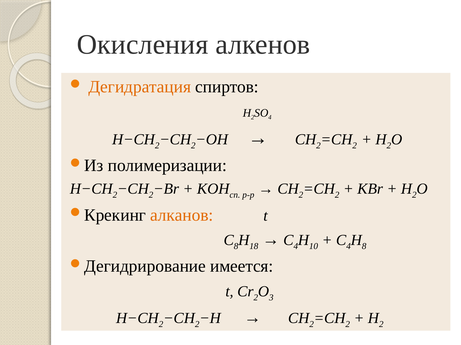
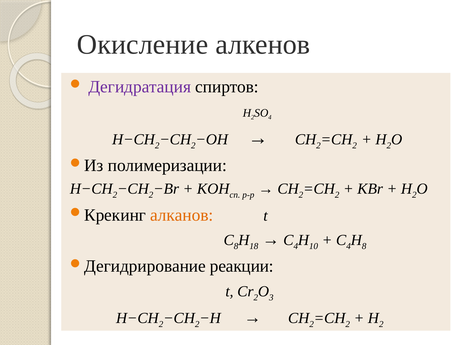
Окисления: Окисления -> Окисление (143, 45)
Дегидратация colour: orange -> purple (140, 87)
имеется: имеется -> реакции (242, 267)
